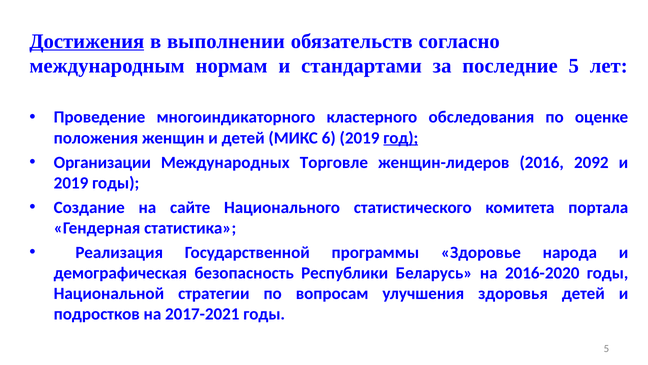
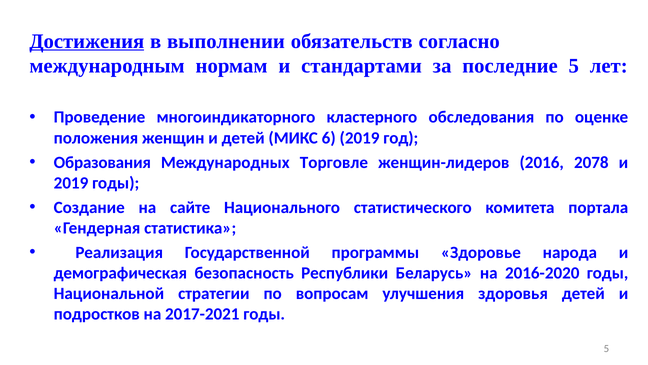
год underline: present -> none (401, 138)
Организации: Организации -> Образования (102, 162)
2092: 2092 -> 2078 (591, 162)
